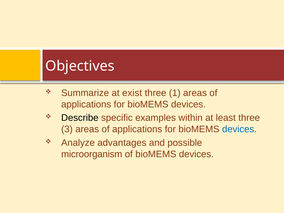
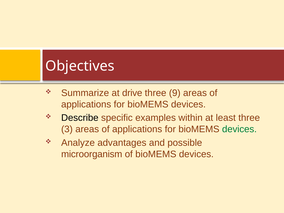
exist: exist -> drive (132, 93)
1: 1 -> 9 (175, 93)
devices colour: blue -> green (239, 129)
